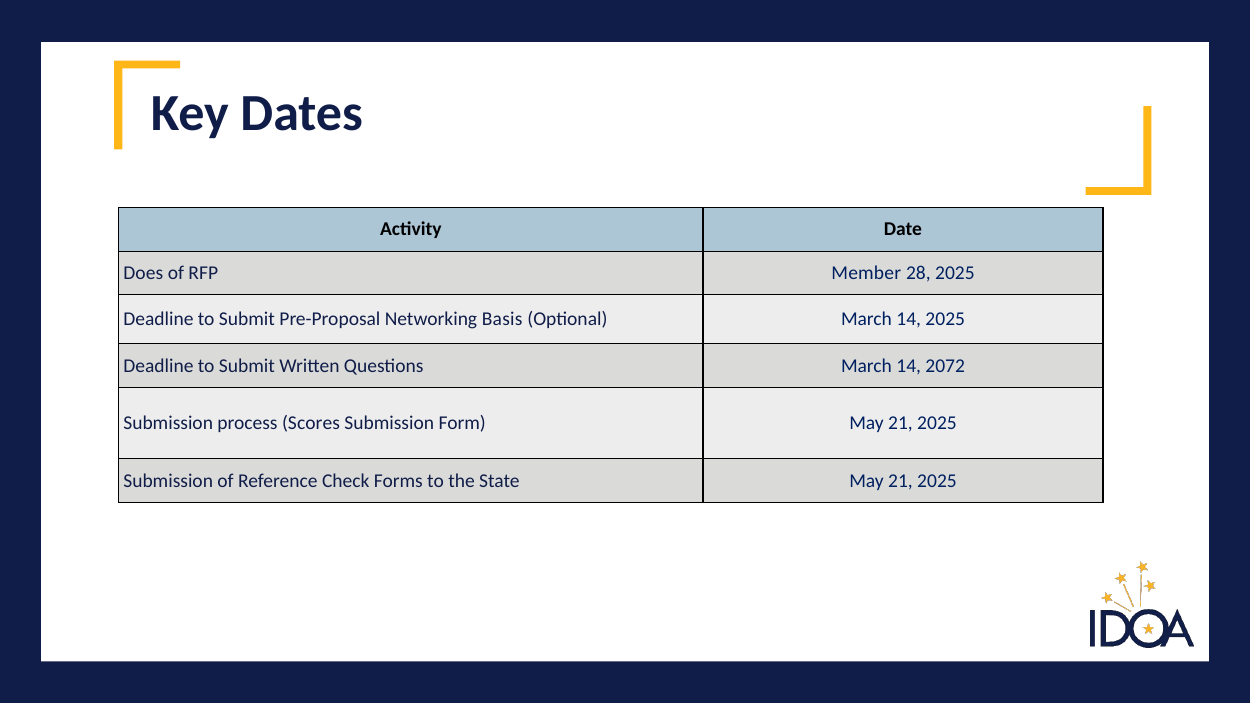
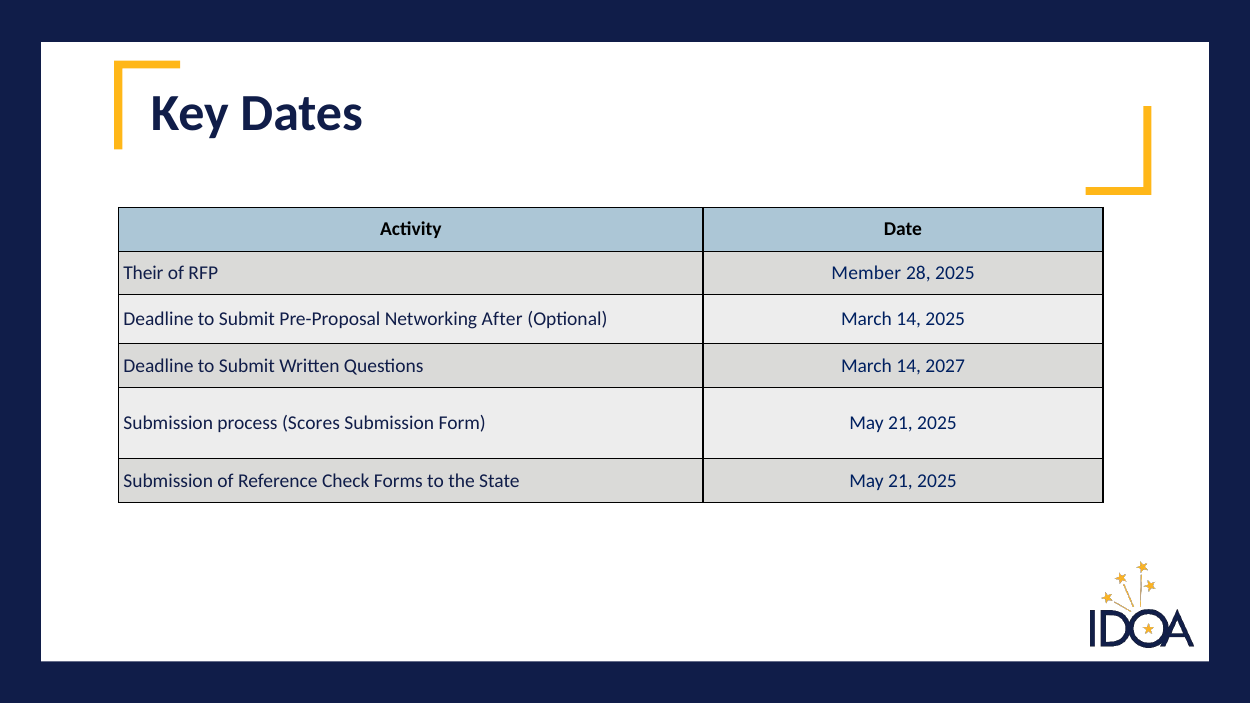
Does: Does -> Their (143, 273)
Basis: Basis -> After (502, 320)
2072: 2072 -> 2027 (945, 366)
